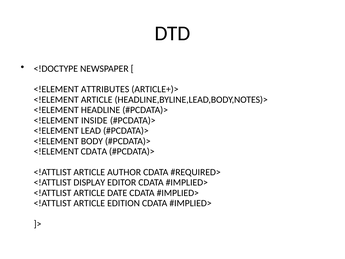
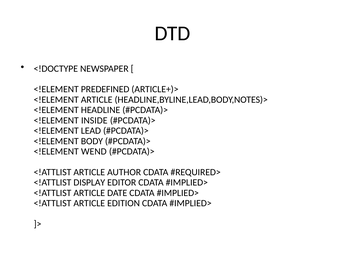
ATTRIBUTES: ATTRIBUTES -> PREDEFINED (105, 89)
<!ELEMENT CDATA: CDATA -> WEND (94, 151)
